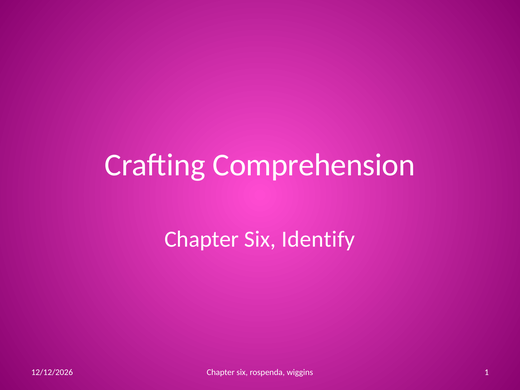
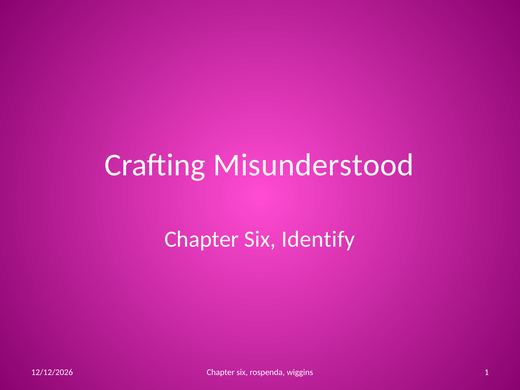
Comprehension: Comprehension -> Misunderstood (314, 165)
